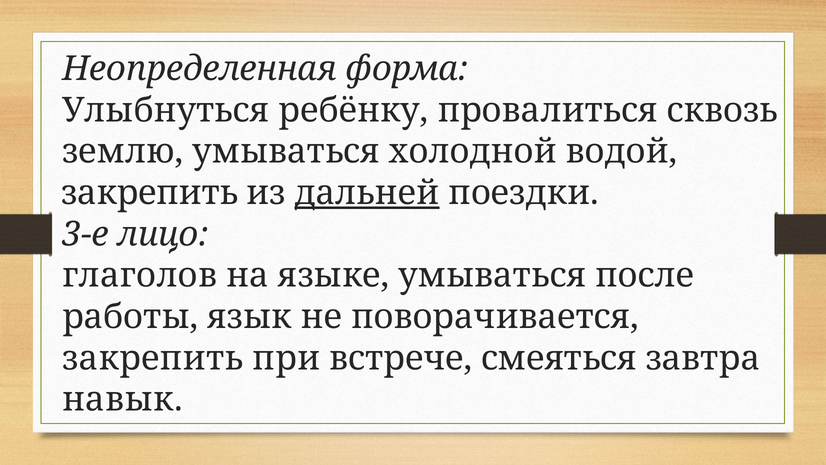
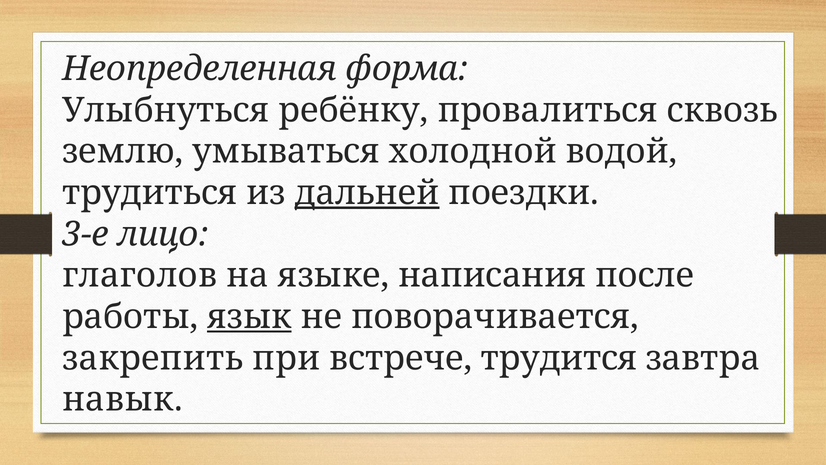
закрепить: закрепить -> трудиться (150, 193)
языке умываться: умываться -> написания (492, 275)
язык underline: none -> present (249, 317)
смеяться: смеяться -> трудится (559, 358)
